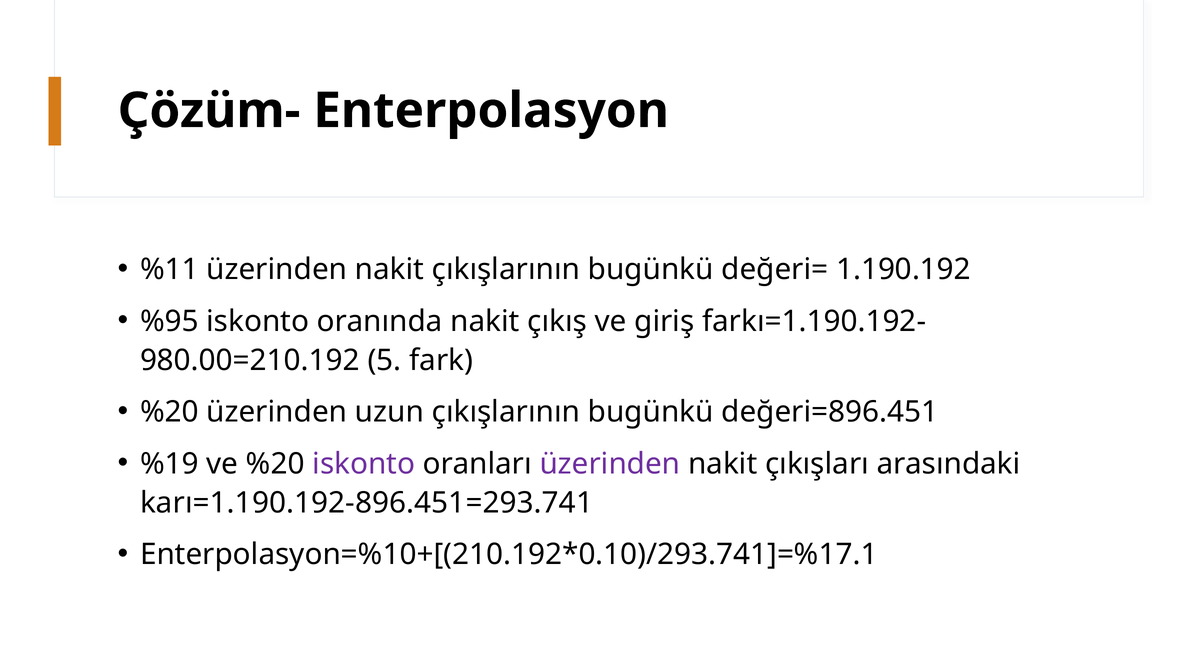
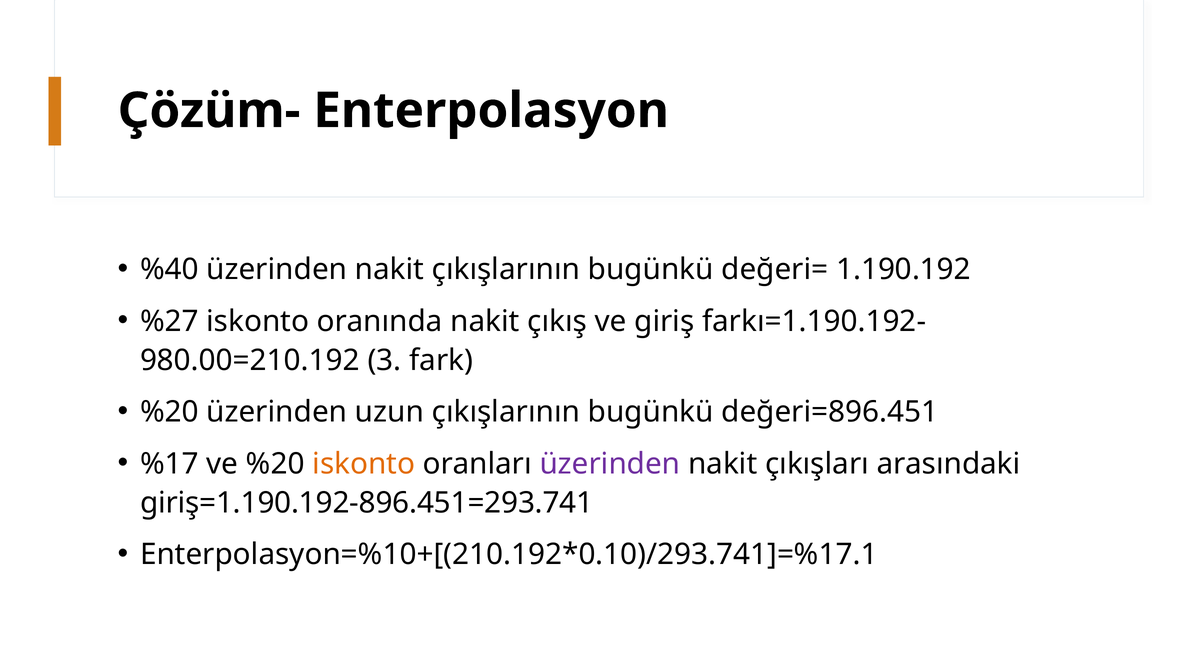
%11: %11 -> %40 (169, 270)
%95: %95 -> %27 (169, 321)
5: 5 -> 3 (384, 360)
%19: %19 -> %17 (169, 464)
iskonto colour: purple -> orange (364, 464)
karı=1.190.192-896.451=293.741: karı=1.190.192-896.451=293.741 -> giriş=1.190.192-896.451=293.741 (367, 503)
